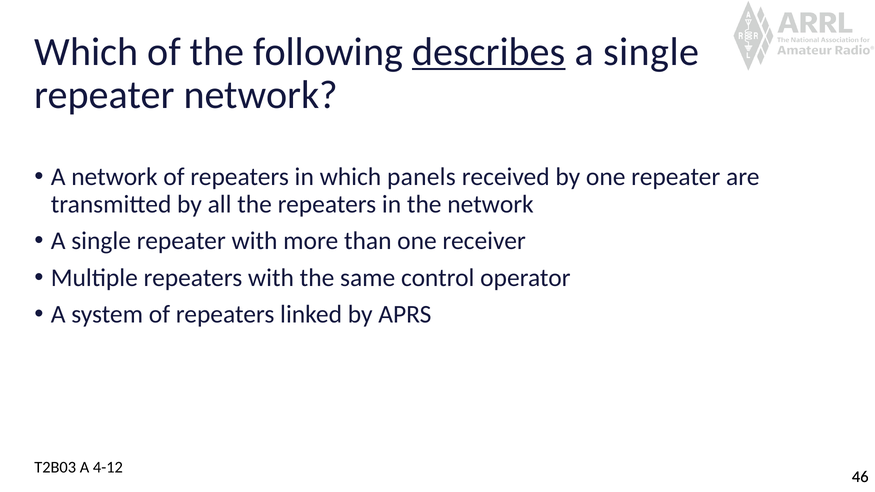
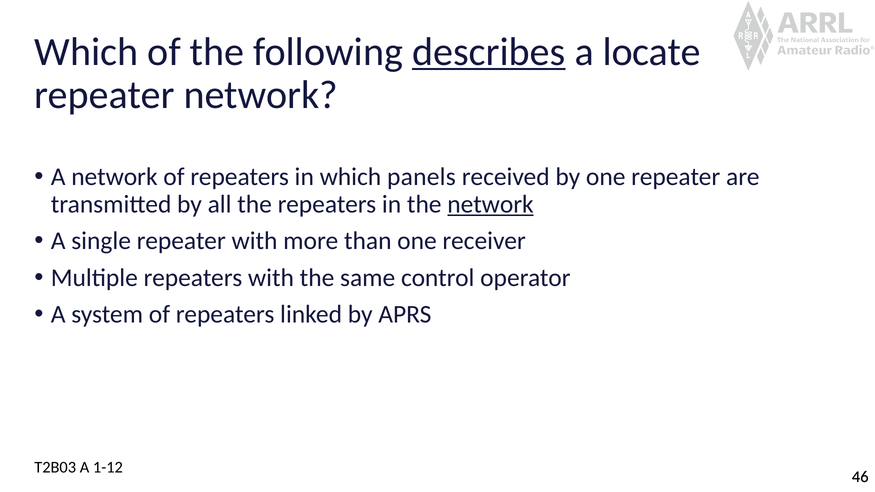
single: single -> locate (652, 52)
network underline: none -> present (491, 204)
4-12: 4-12 -> 1-12 (108, 468)
